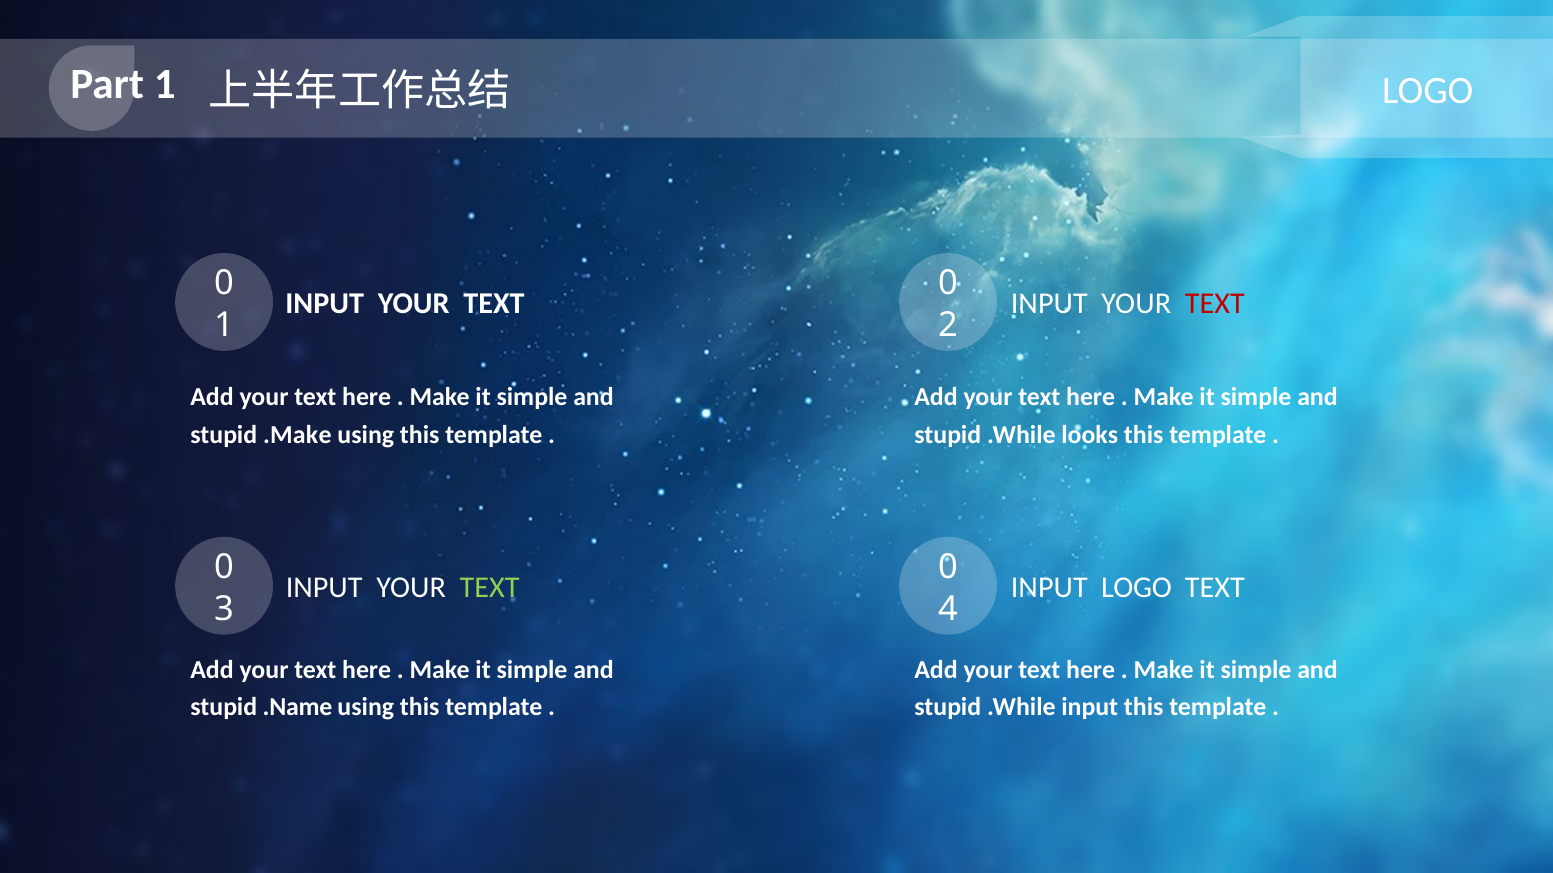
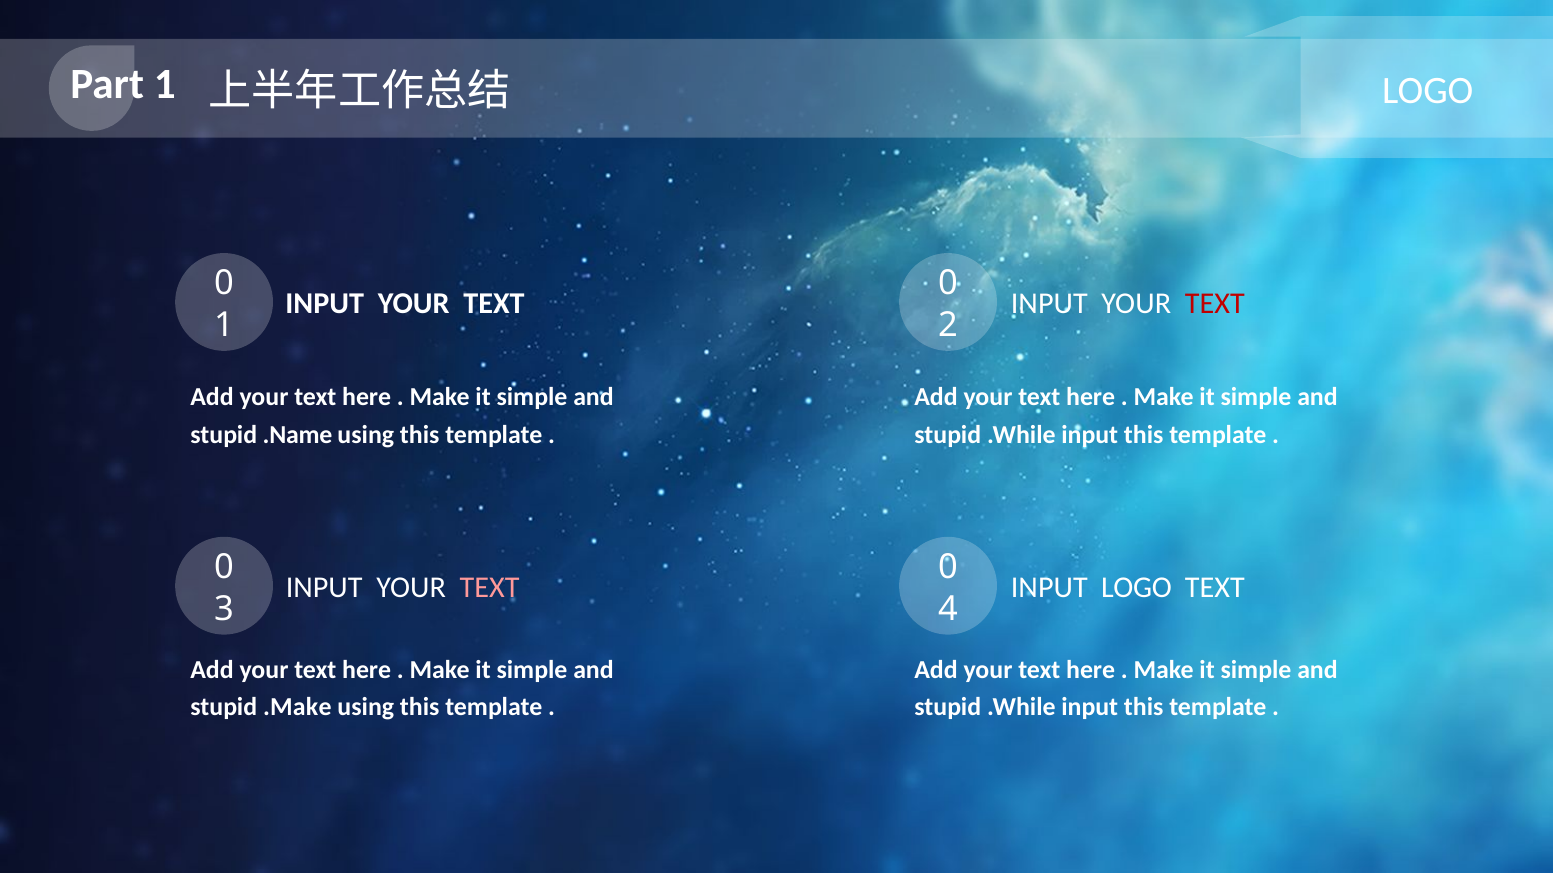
.Make: .Make -> .Name (298, 435)
looks: looks -> input (1090, 435)
TEXT colour: light green -> pink (490, 588)
.Name: .Name -> .Make (297, 708)
